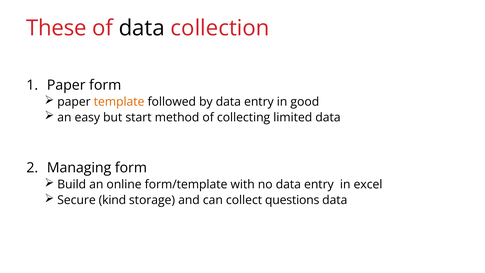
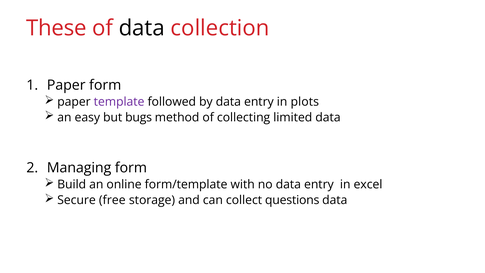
template colour: orange -> purple (119, 102)
good: good -> plots (305, 102)
start: start -> bugs (139, 117)
kind: kind -> free (112, 200)
